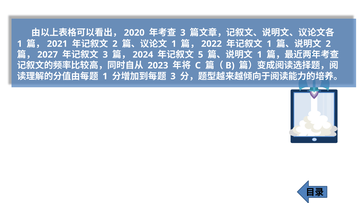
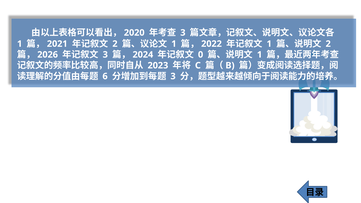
2027: 2027 -> 2026 (48, 55)
5: 5 -> 0 (201, 55)
1: 1 -> 6 (105, 76)
